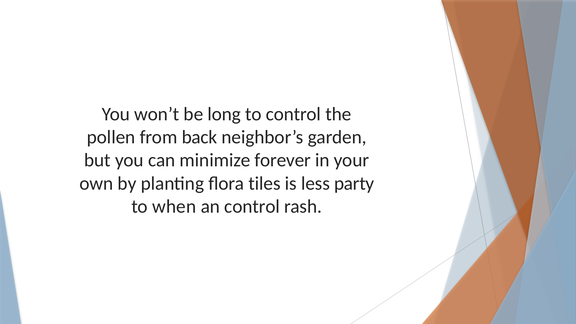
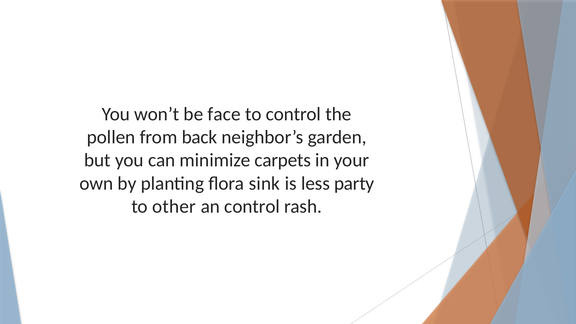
long: long -> face (224, 114)
forever: forever -> carpets (283, 160)
tiles: tiles -> sink (264, 183)
when: when -> other (174, 206)
